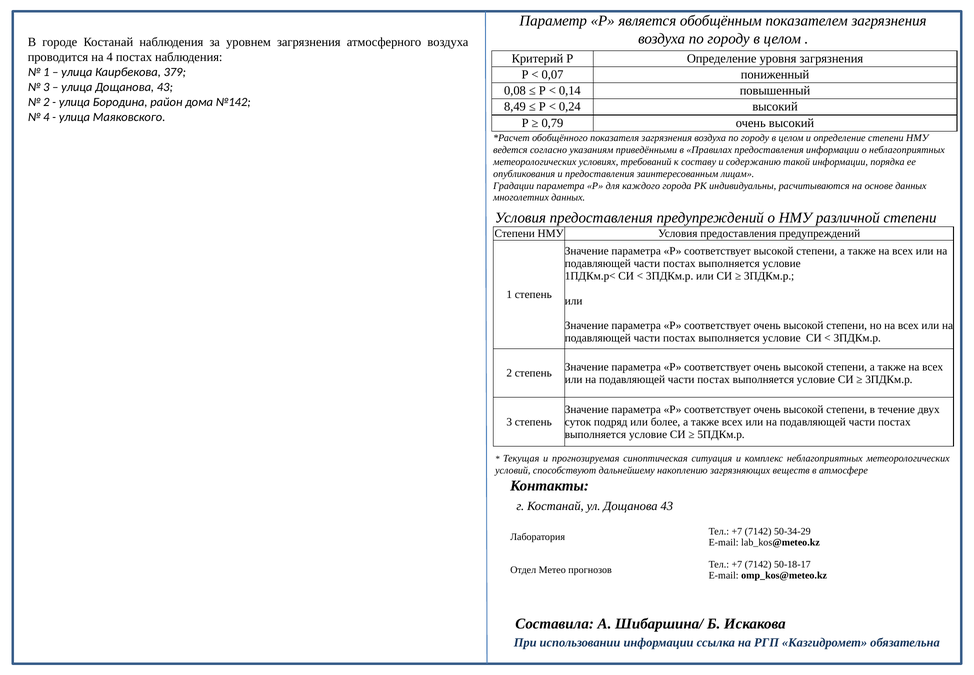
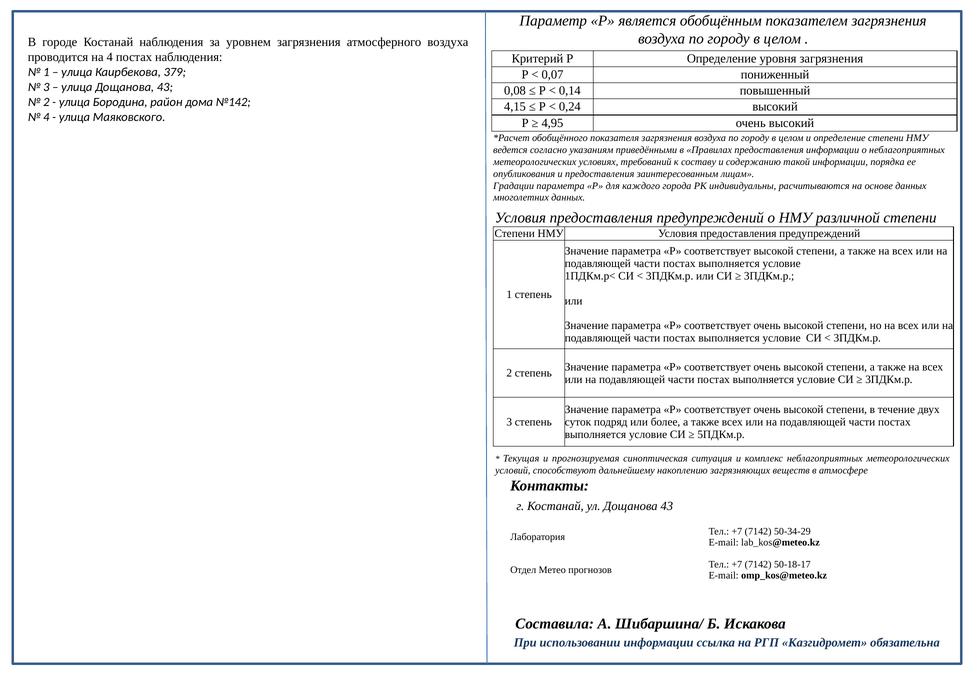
8,49: 8,49 -> 4,15 (515, 107)
0,79: 0,79 -> 4,95 (552, 123)
